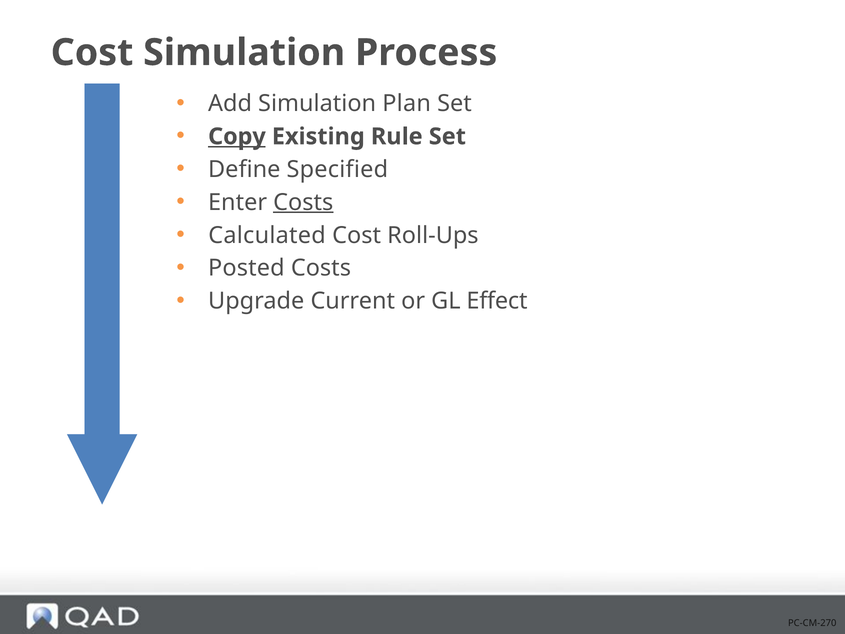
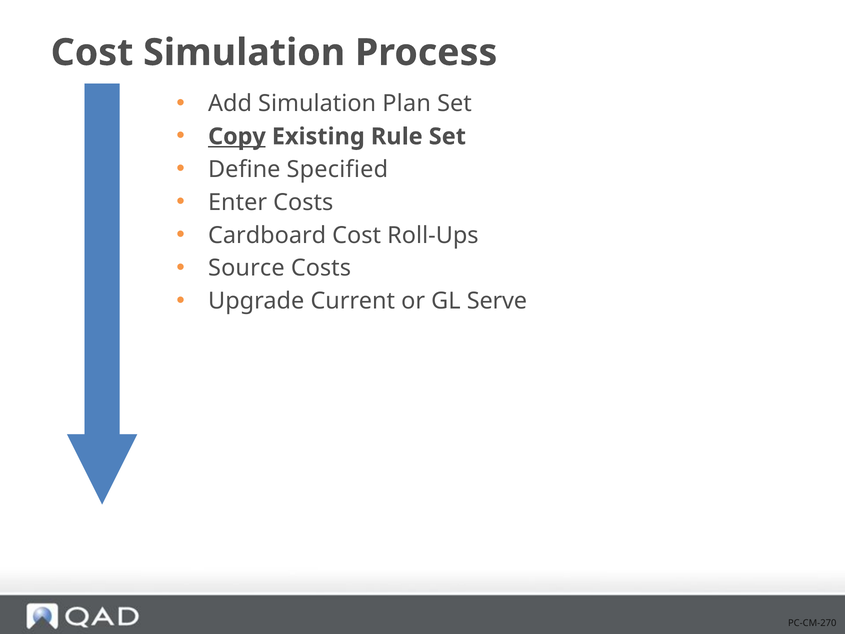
Costs underline: present -> none (303, 202)
Calculated: Calculated -> Cardboard (267, 235)
Posted: Posted -> Source (246, 268)
Effect: Effect -> Serve (497, 301)
